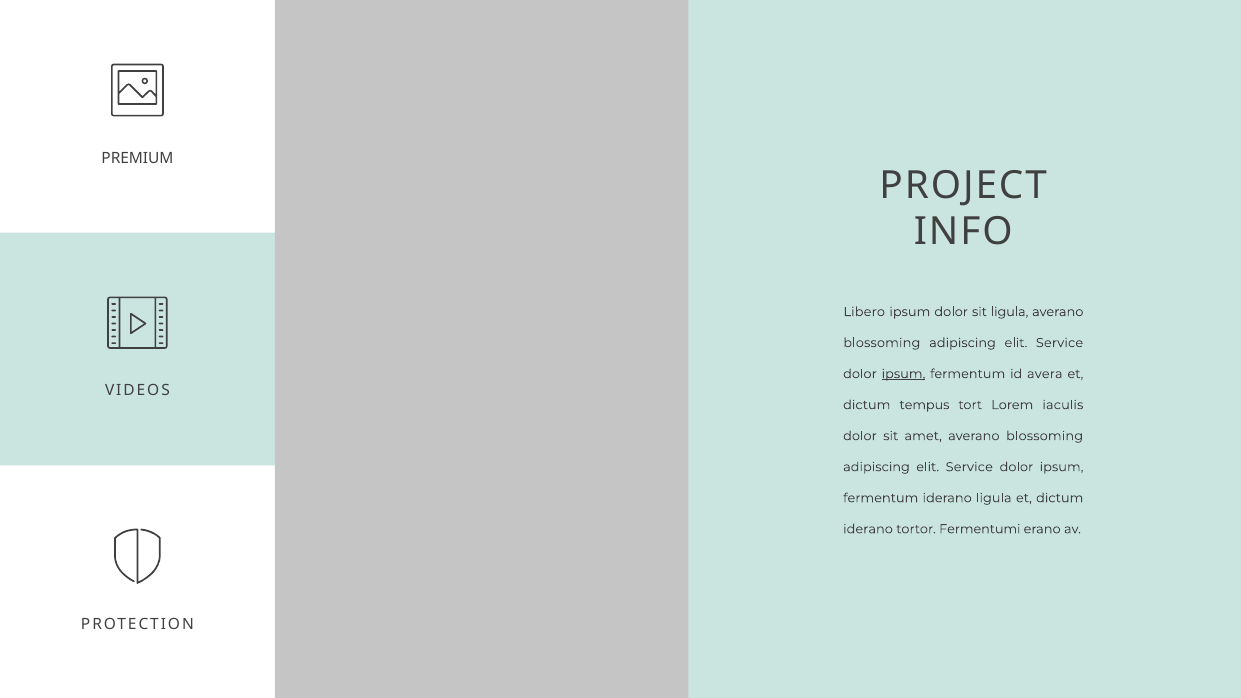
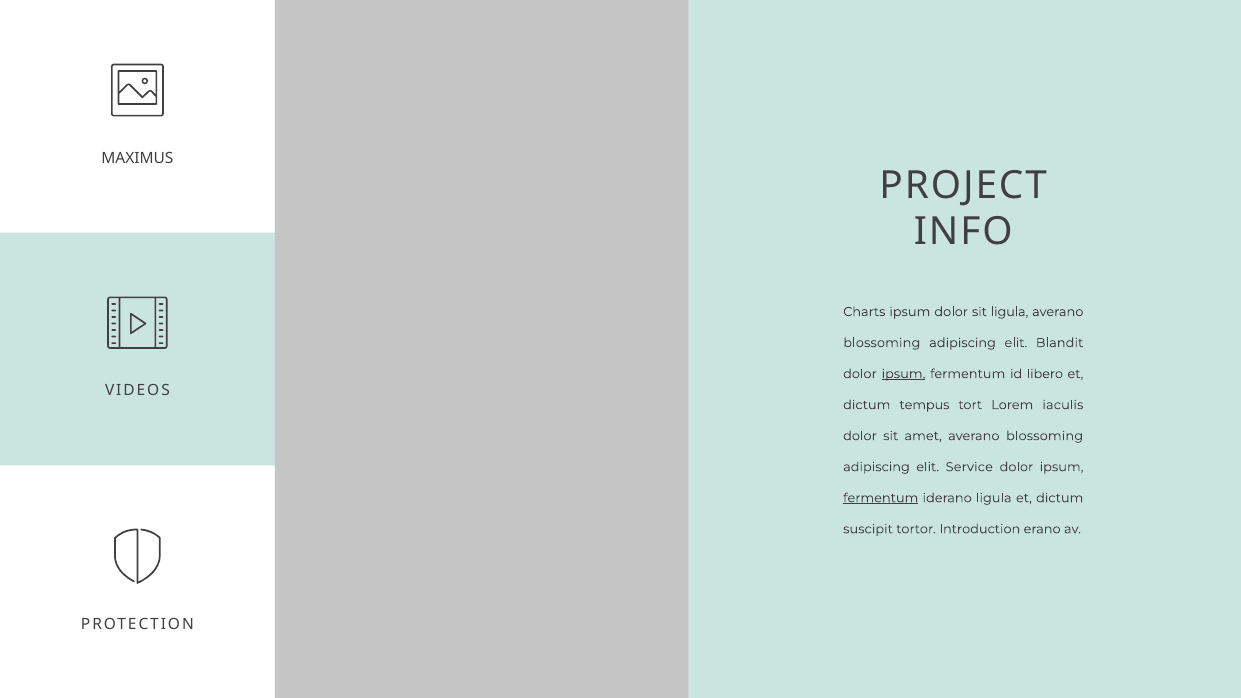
PREMIUM: PREMIUM -> MAXIMUS (137, 158)
Libero: Libero -> Charts (864, 312)
Service: Service -> Blandit (1060, 343)
avera: avera -> libero (1045, 374)
fermentum underline: none -> present (881, 498)
iderano: iderano -> suscipit (868, 529)
Fermentumi: Fermentumi -> Introduction (980, 529)
